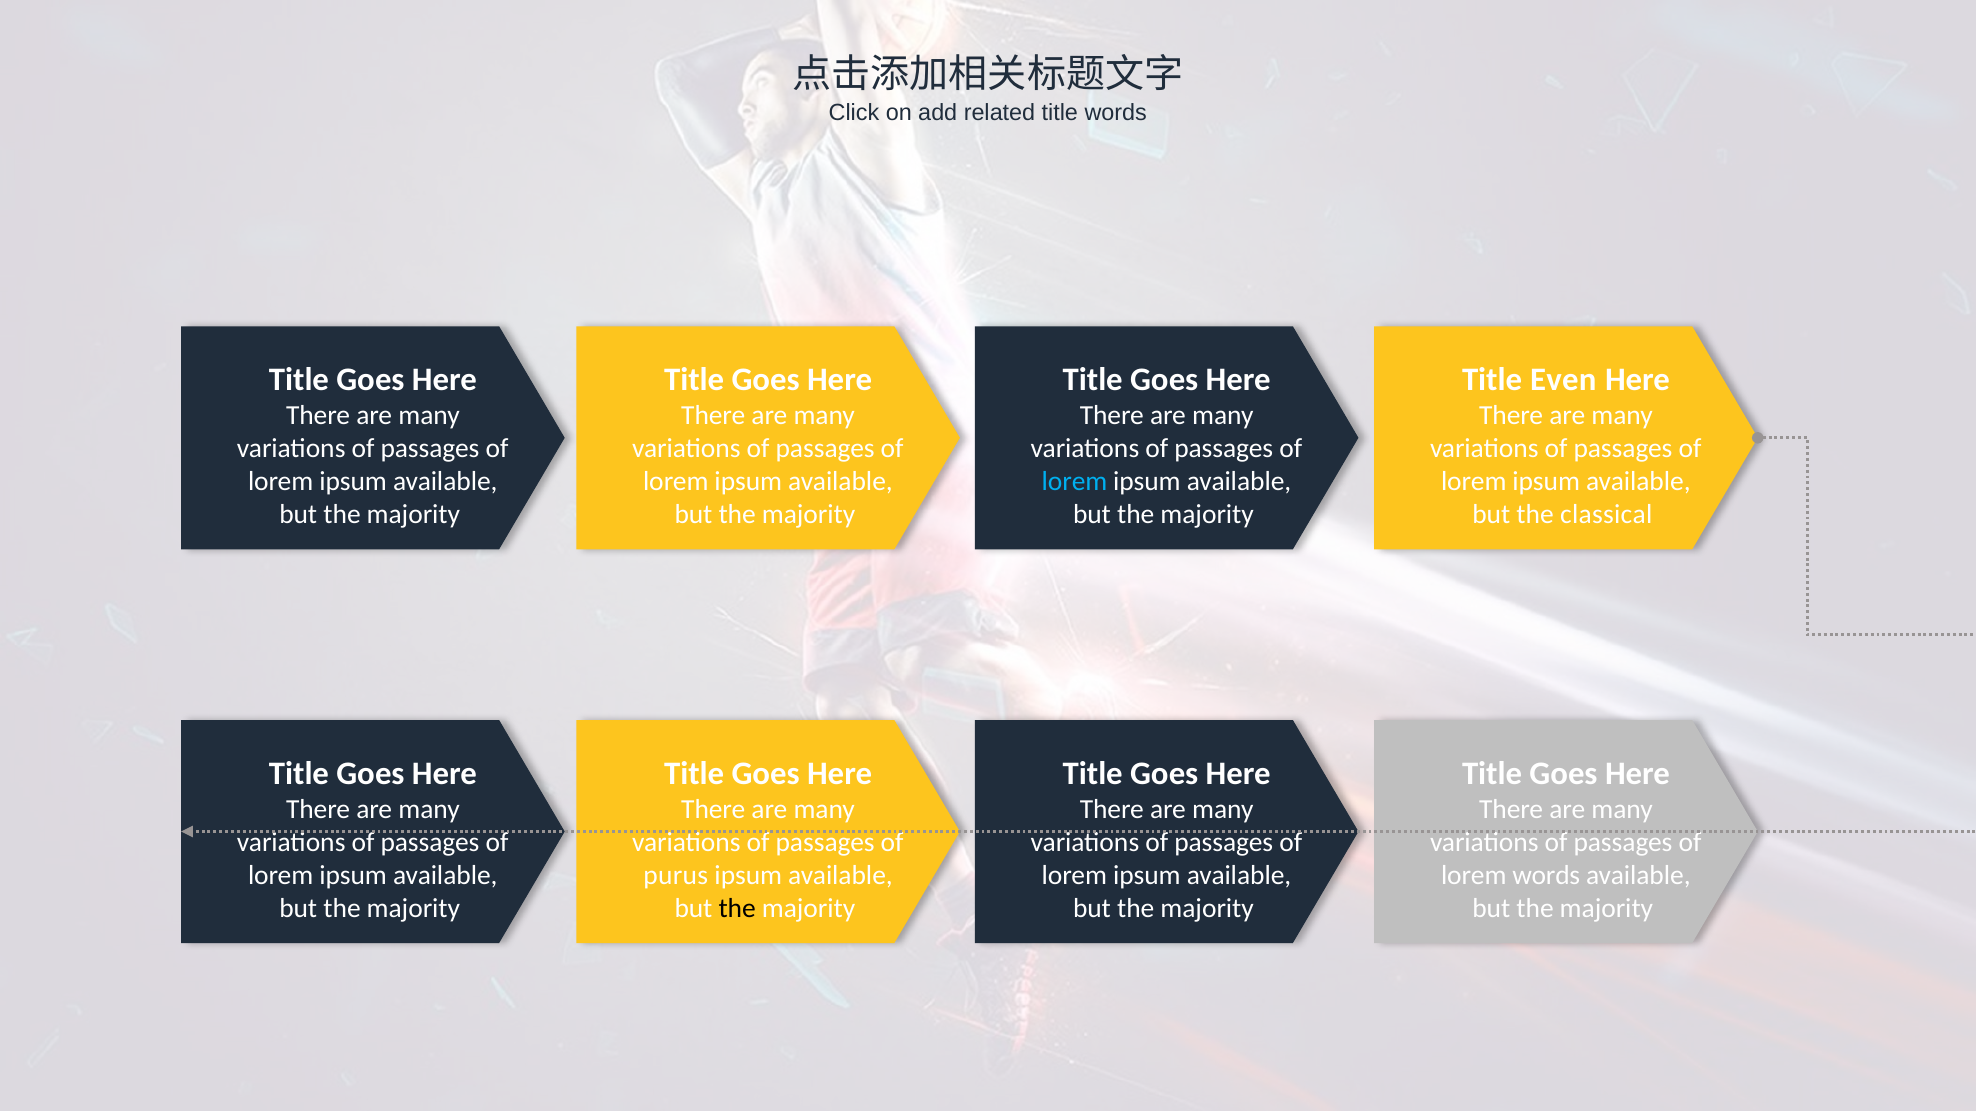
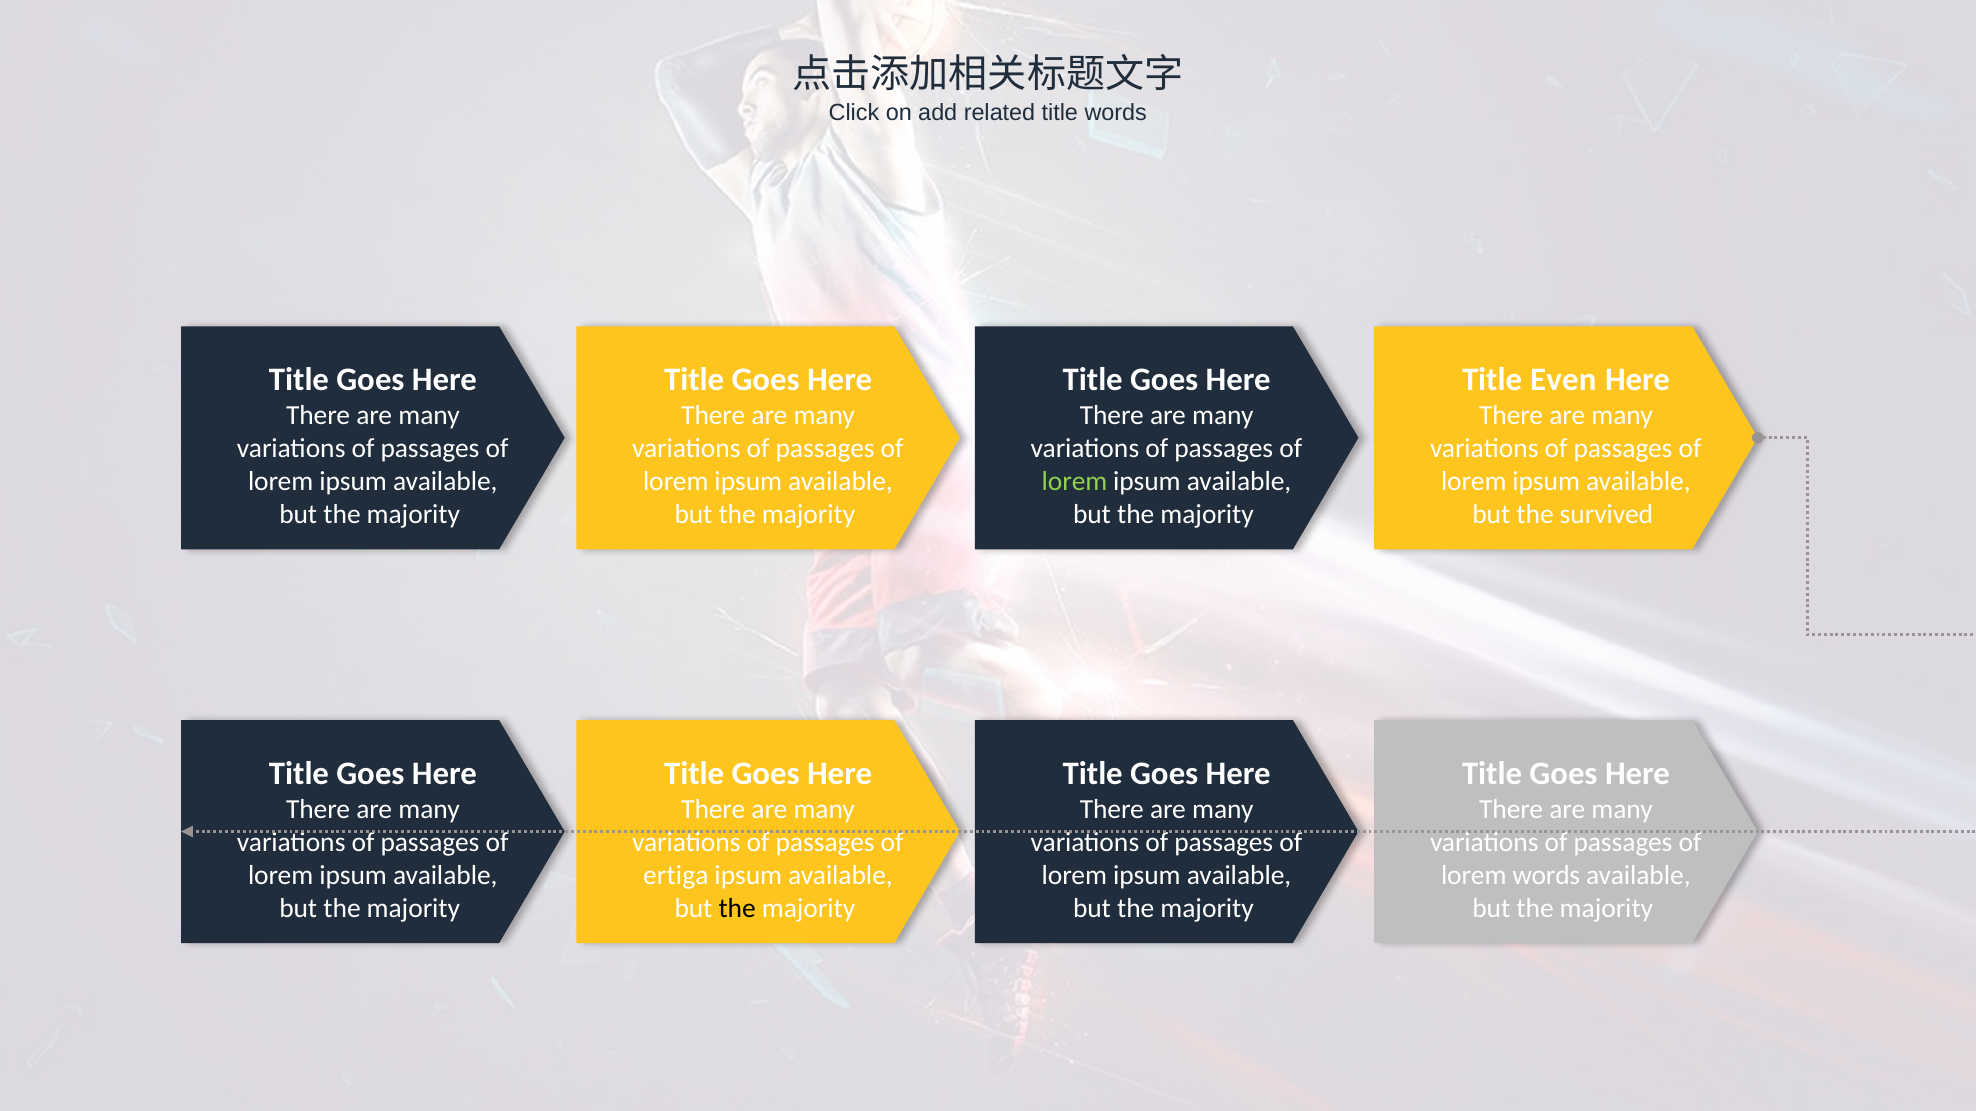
lorem colour: light blue -> light green (1075, 482)
classical: classical -> survived (1606, 515)
purus: purus -> ertiga (676, 876)
